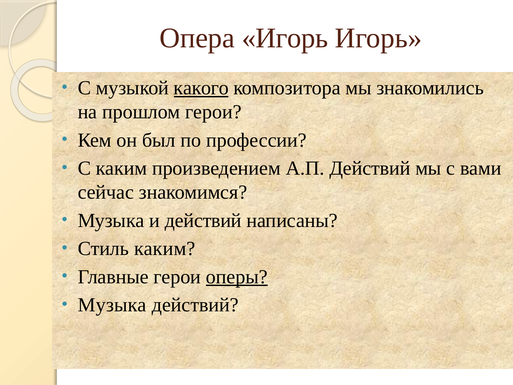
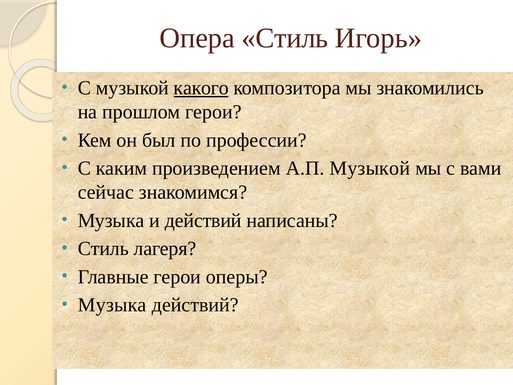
Опера Игорь: Игорь -> Стиль (285, 38)
А.П Действий: Действий -> Музыкой (370, 168)
Стиль каким: каким -> лагеря (165, 248)
оперы underline: present -> none (237, 277)
